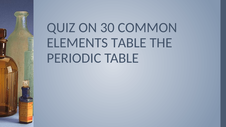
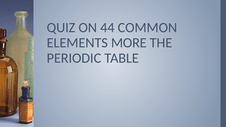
30: 30 -> 44 (107, 28)
ELEMENTS TABLE: TABLE -> MORE (129, 43)
